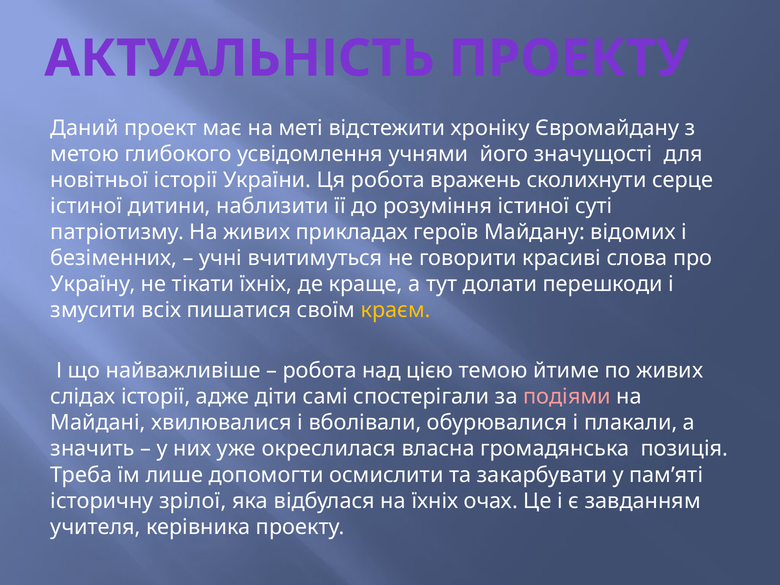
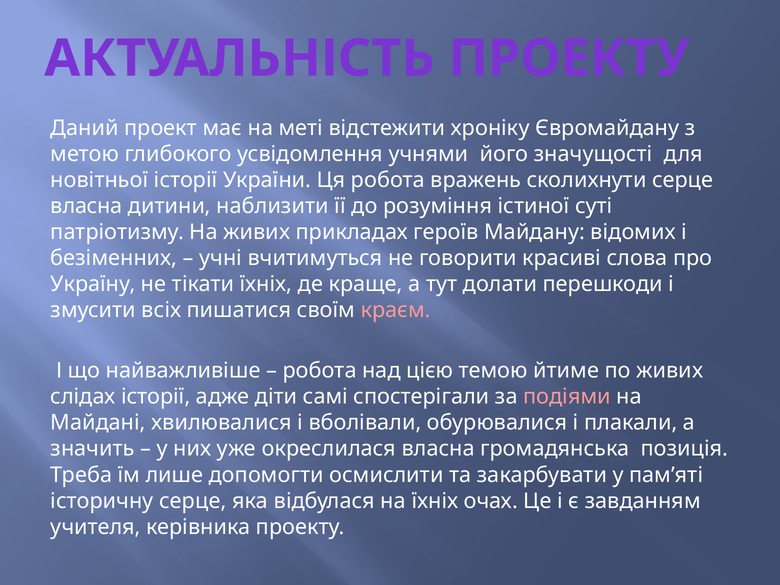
істиної: істиної -> власна (86, 206)
краєм colour: yellow -> pink (396, 310)
історичну зрілої: зрілої -> серце (193, 501)
